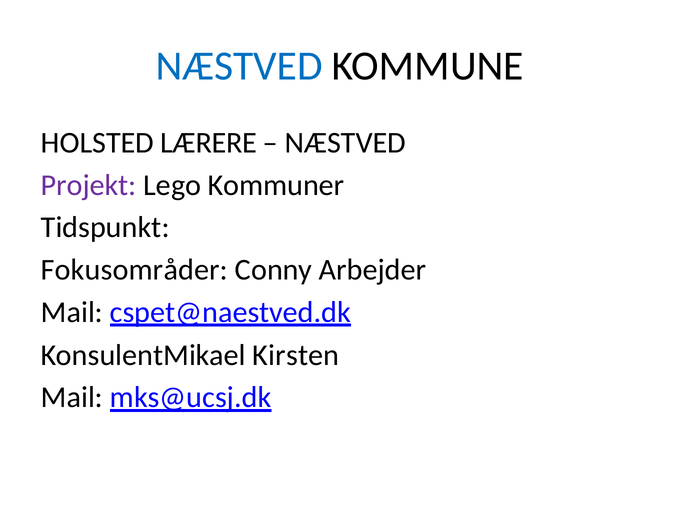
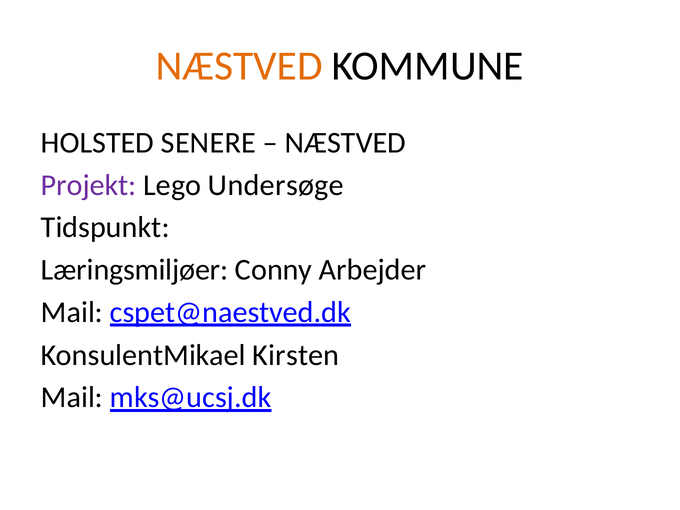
NÆSTVED colour: blue -> orange (239, 66)
LÆRERE: LÆRERE -> SENERE (208, 143)
Kommuner: Kommuner -> Undersøge (276, 185)
Fokusområder: Fokusområder -> Læringsmiljøer (135, 270)
